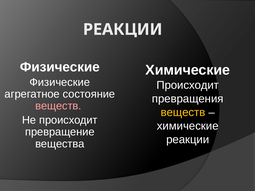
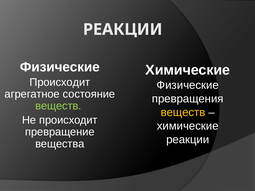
Физические: Физические -> Происходит (60, 82)
Происходит: Происходит -> Физические (188, 85)
веществ colour: pink -> light green (58, 106)
